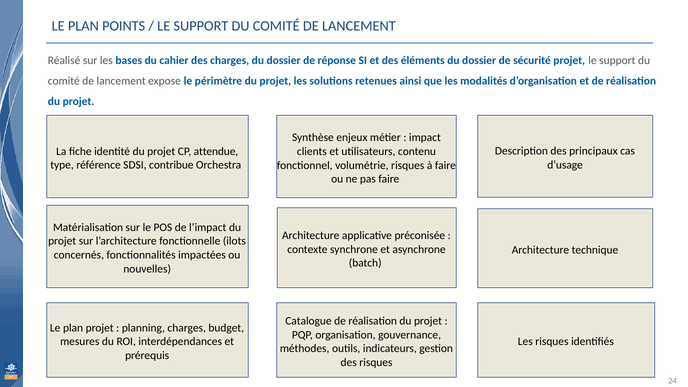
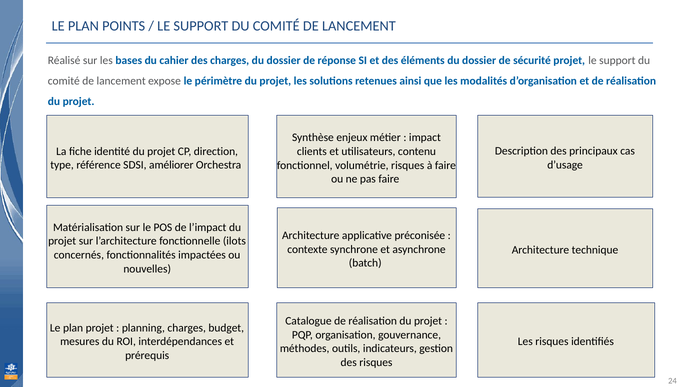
attendue: attendue -> direction (216, 151)
contribue: contribue -> améliorer (171, 165)
